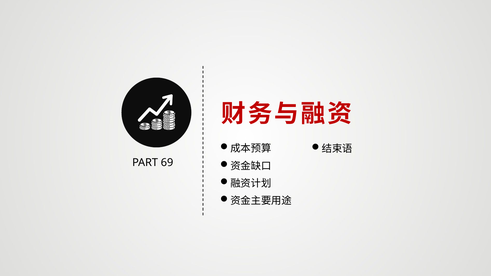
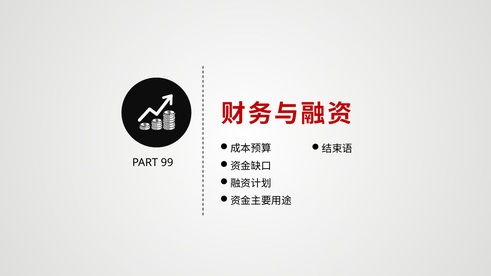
69: 69 -> 99 (167, 163)
